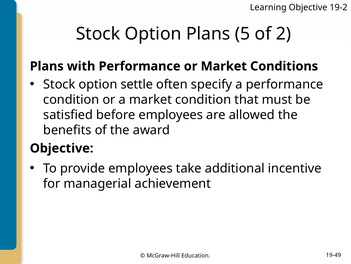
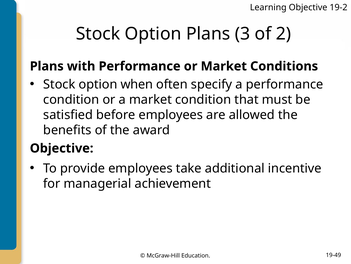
5: 5 -> 3 (242, 34)
settle: settle -> when (137, 84)
